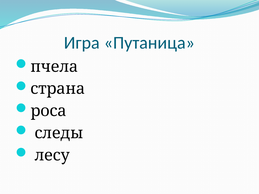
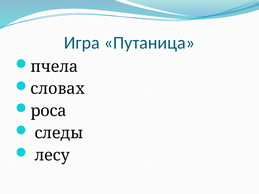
страна: страна -> словах (58, 89)
